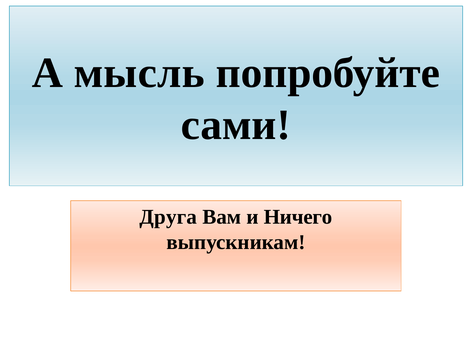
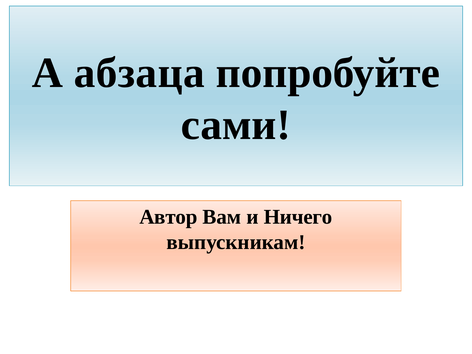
мысль: мысль -> абзаца (139, 73)
Друга: Друга -> Автор (168, 217)
